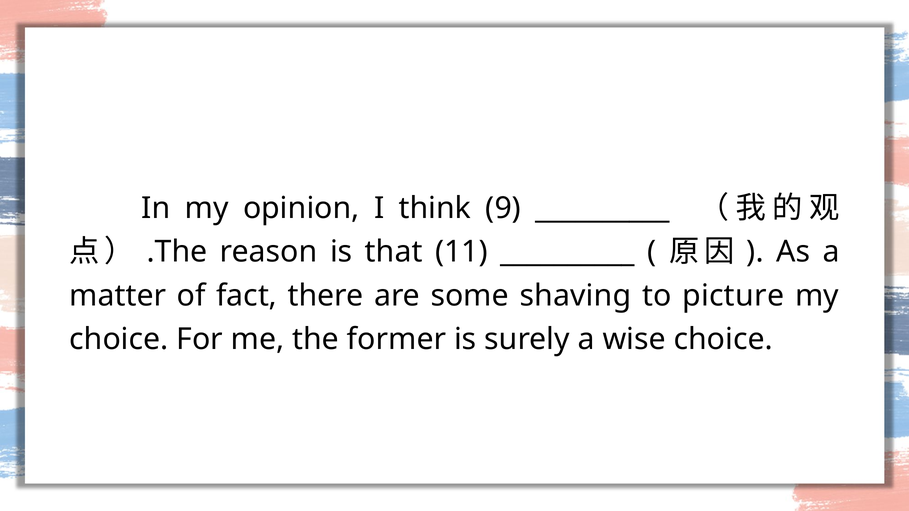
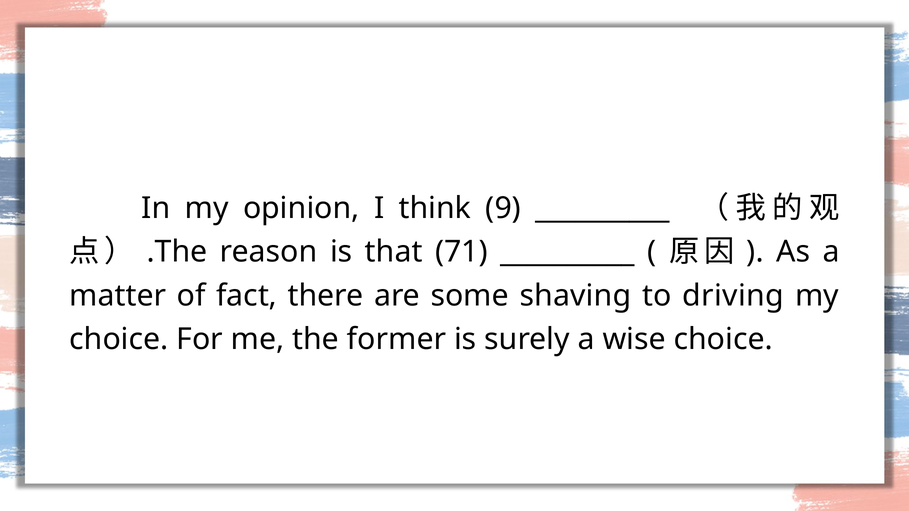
11: 11 -> 71 (461, 252)
picture: picture -> driving (733, 296)
